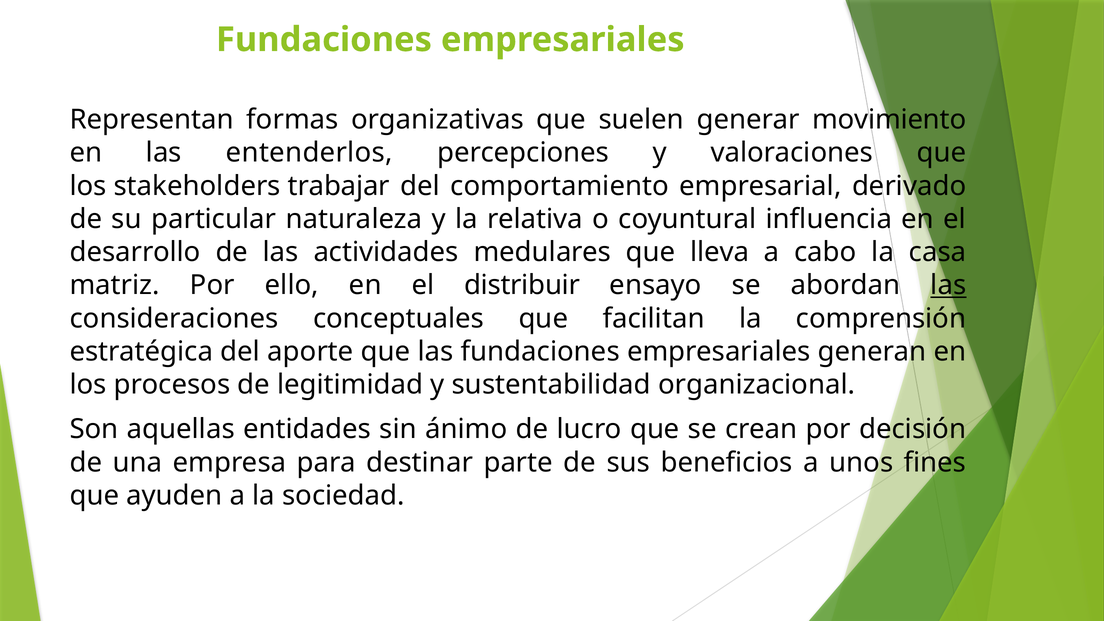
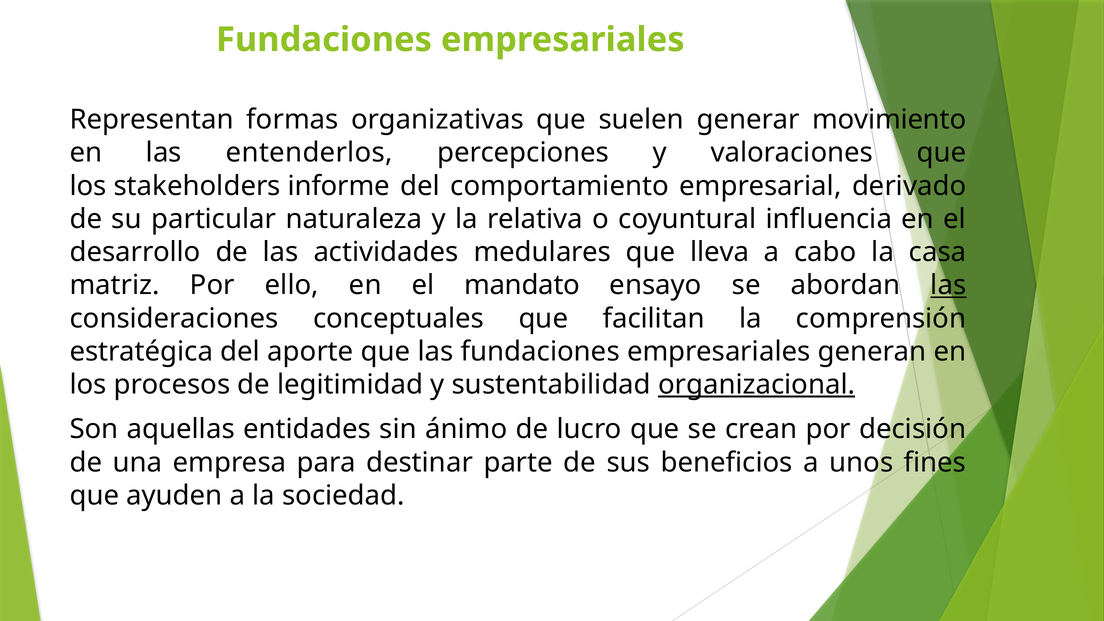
trabajar: trabajar -> informe (339, 186)
distribuir: distribuir -> mandato (522, 285)
organizacional underline: none -> present (757, 385)
